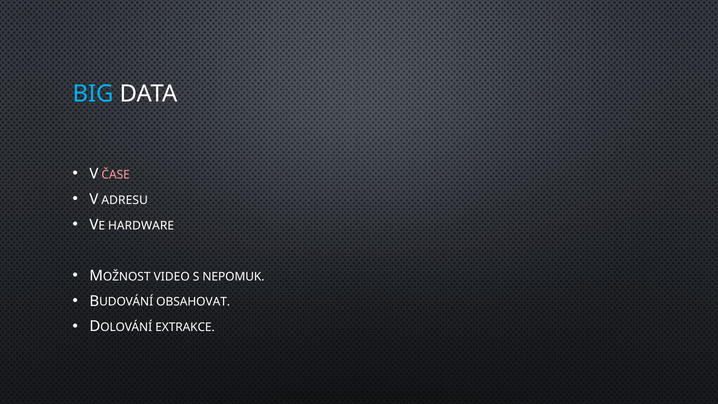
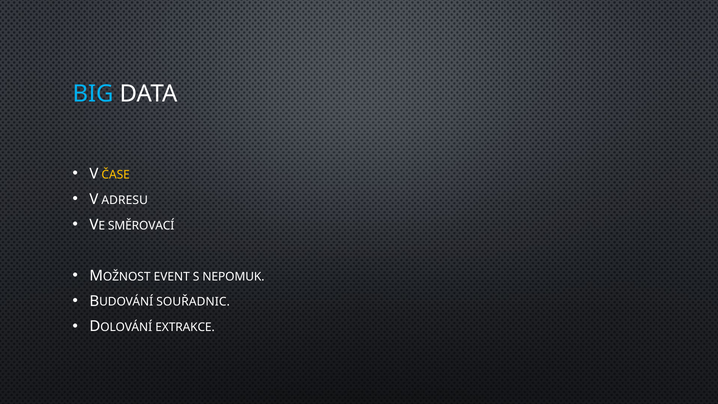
ČASE colour: pink -> yellow (116, 175)
HARDWARE: HARDWARE -> SMĚROVACÍ (141, 226)
VIDEO: VIDEO -> EVENT (172, 277)
OBSAHOVAT: OBSAHOVAT -> SOUŘADNIC (193, 302)
